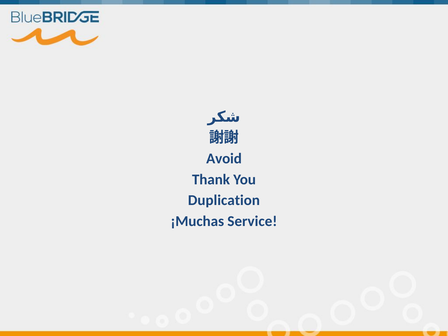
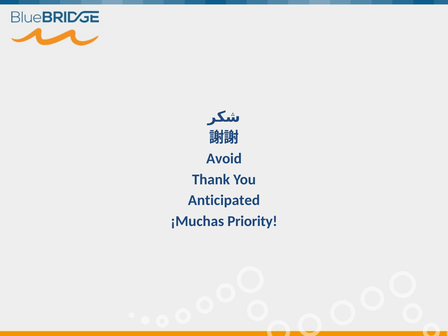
Duplication: Duplication -> Anticipated (224, 200)
Service: Service -> Priority (252, 221)
